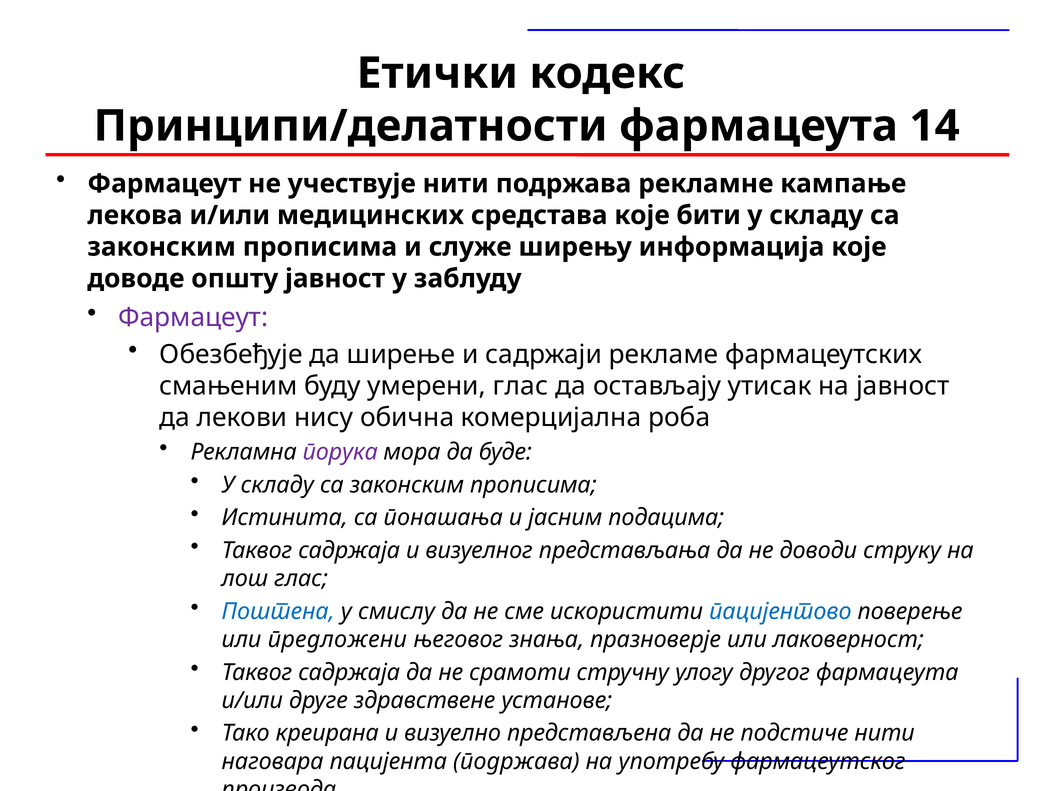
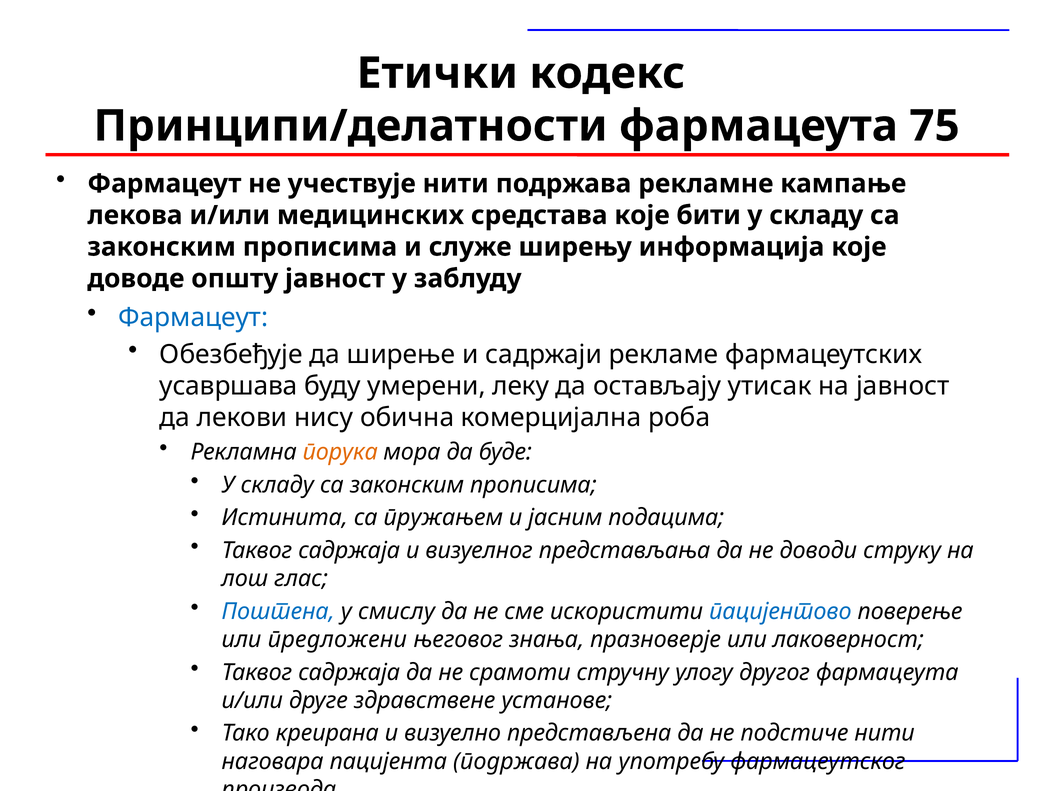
14: 14 -> 75 (935, 126)
Фармацеут colour: purple -> blue (193, 318)
смањеним: смањеним -> усавршава (228, 386)
умерени глас: глас -> леку (521, 386)
порука colour: purple -> orange (340, 452)
понашања: понашања -> пружањем (443, 518)
